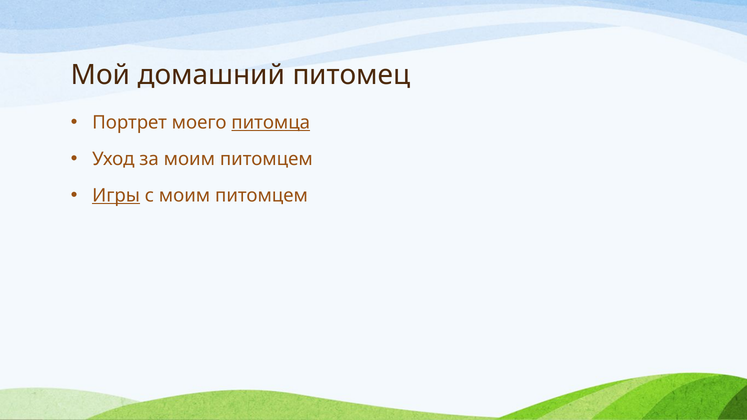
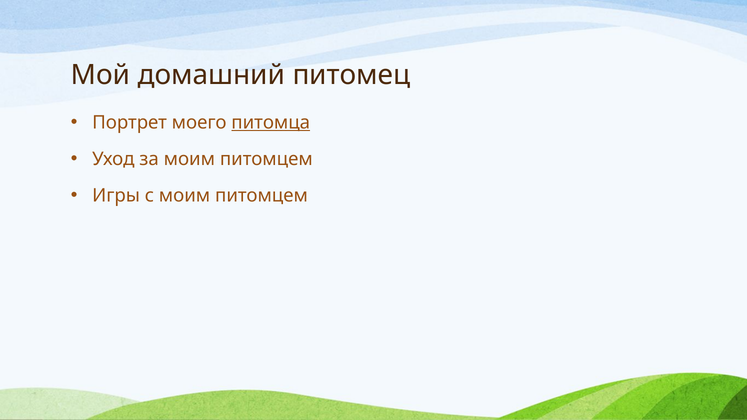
Игры underline: present -> none (116, 196)
